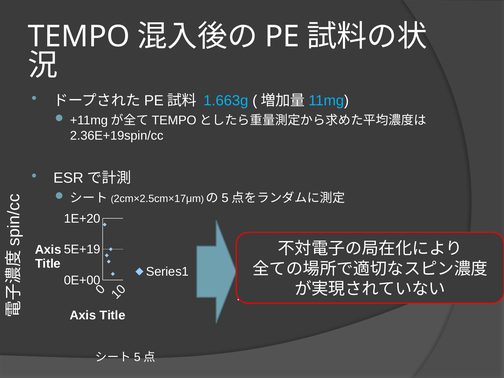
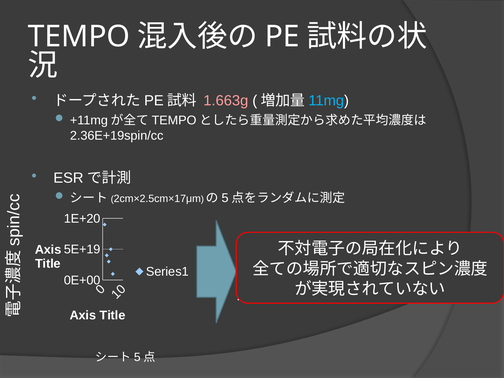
1.663g colour: light blue -> pink (226, 101)
